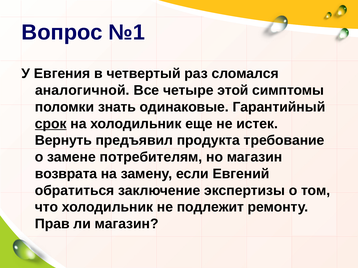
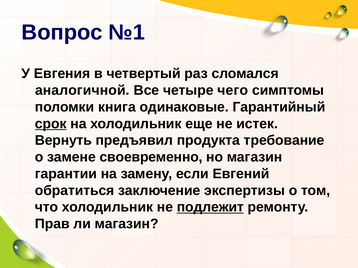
этой: этой -> чего (233, 90)
знать: знать -> книга (117, 107)
потребителям: потребителям -> своевременно (151, 157)
возврата: возврата -> гарантии (66, 174)
подлежит underline: none -> present (210, 207)
